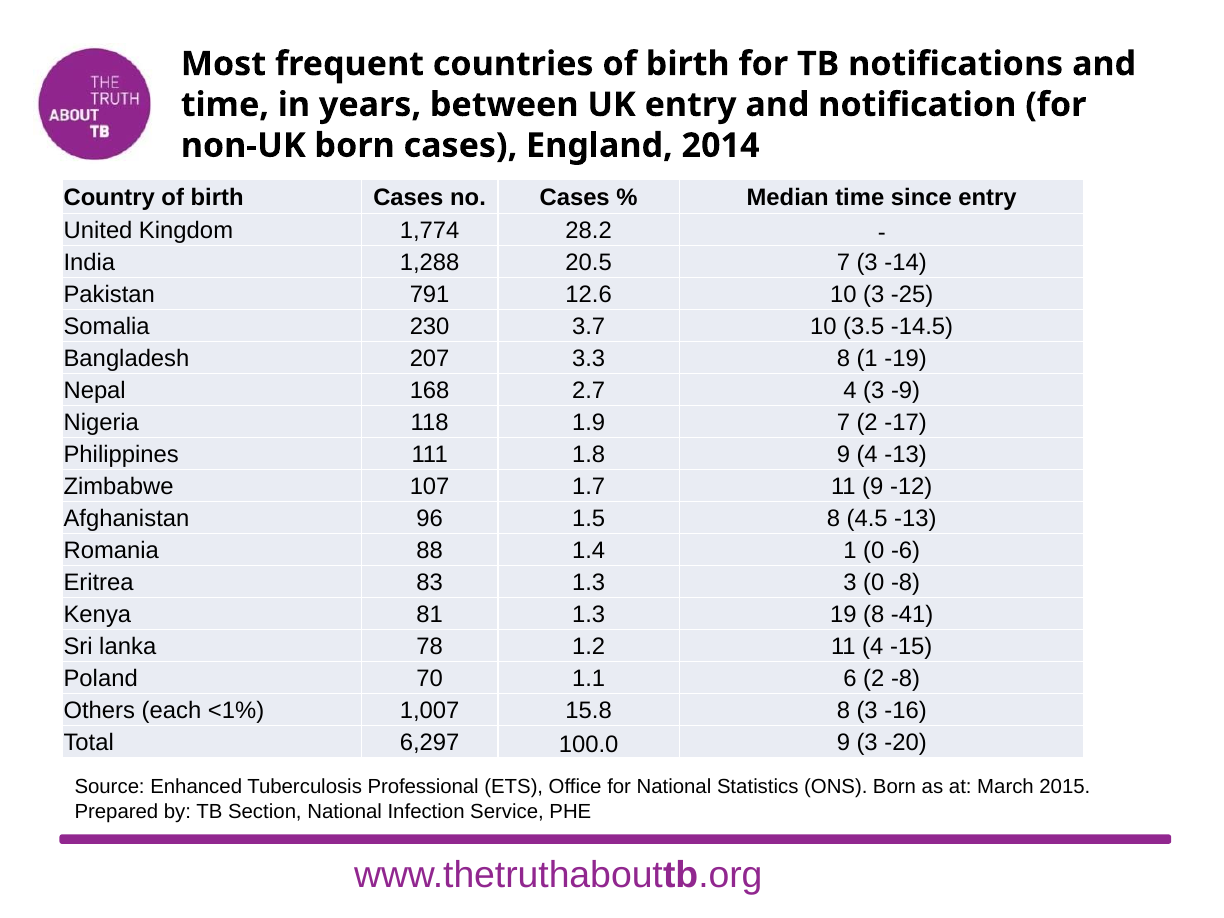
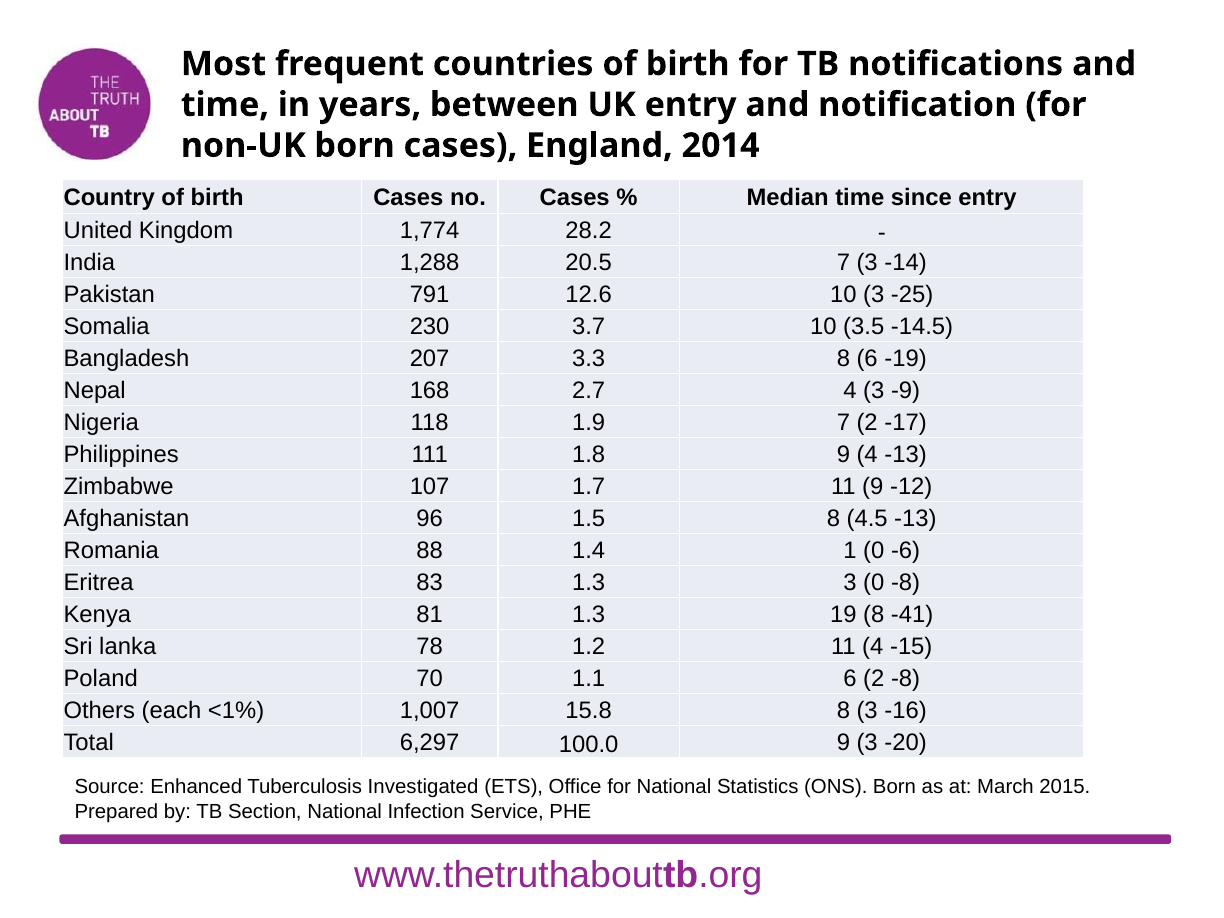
8 1: 1 -> 6 (867, 359)
Professional: Professional -> Investigated (423, 787)
